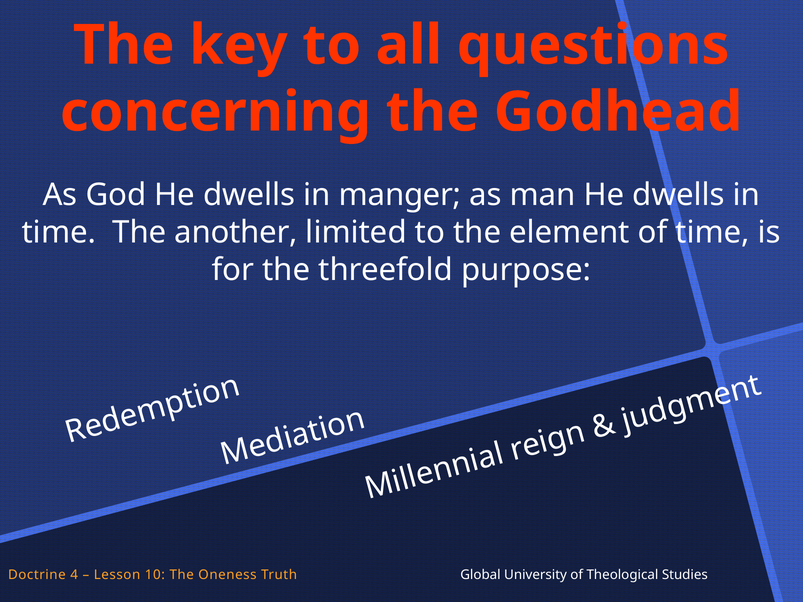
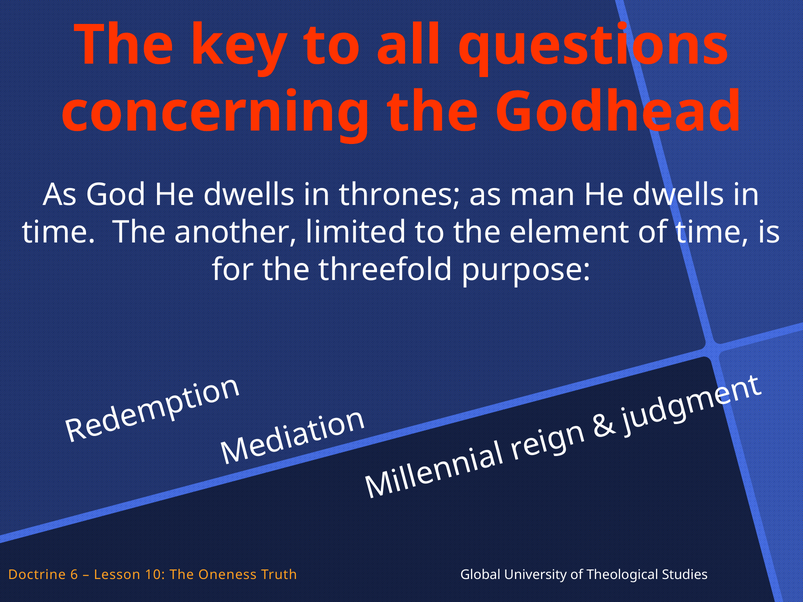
manger: manger -> thrones (400, 195)
4: 4 -> 6 (74, 575)
